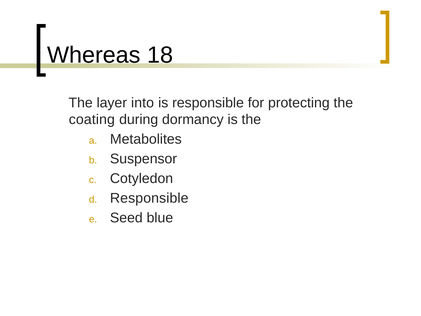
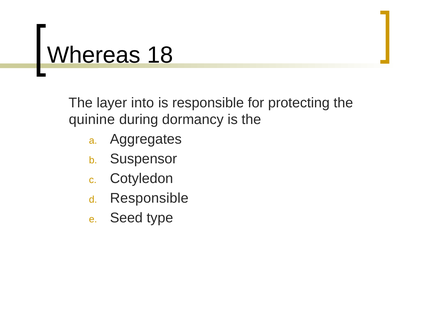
coating: coating -> quinine (92, 120)
Metabolites: Metabolites -> Aggregates (146, 139)
blue: blue -> type (160, 218)
